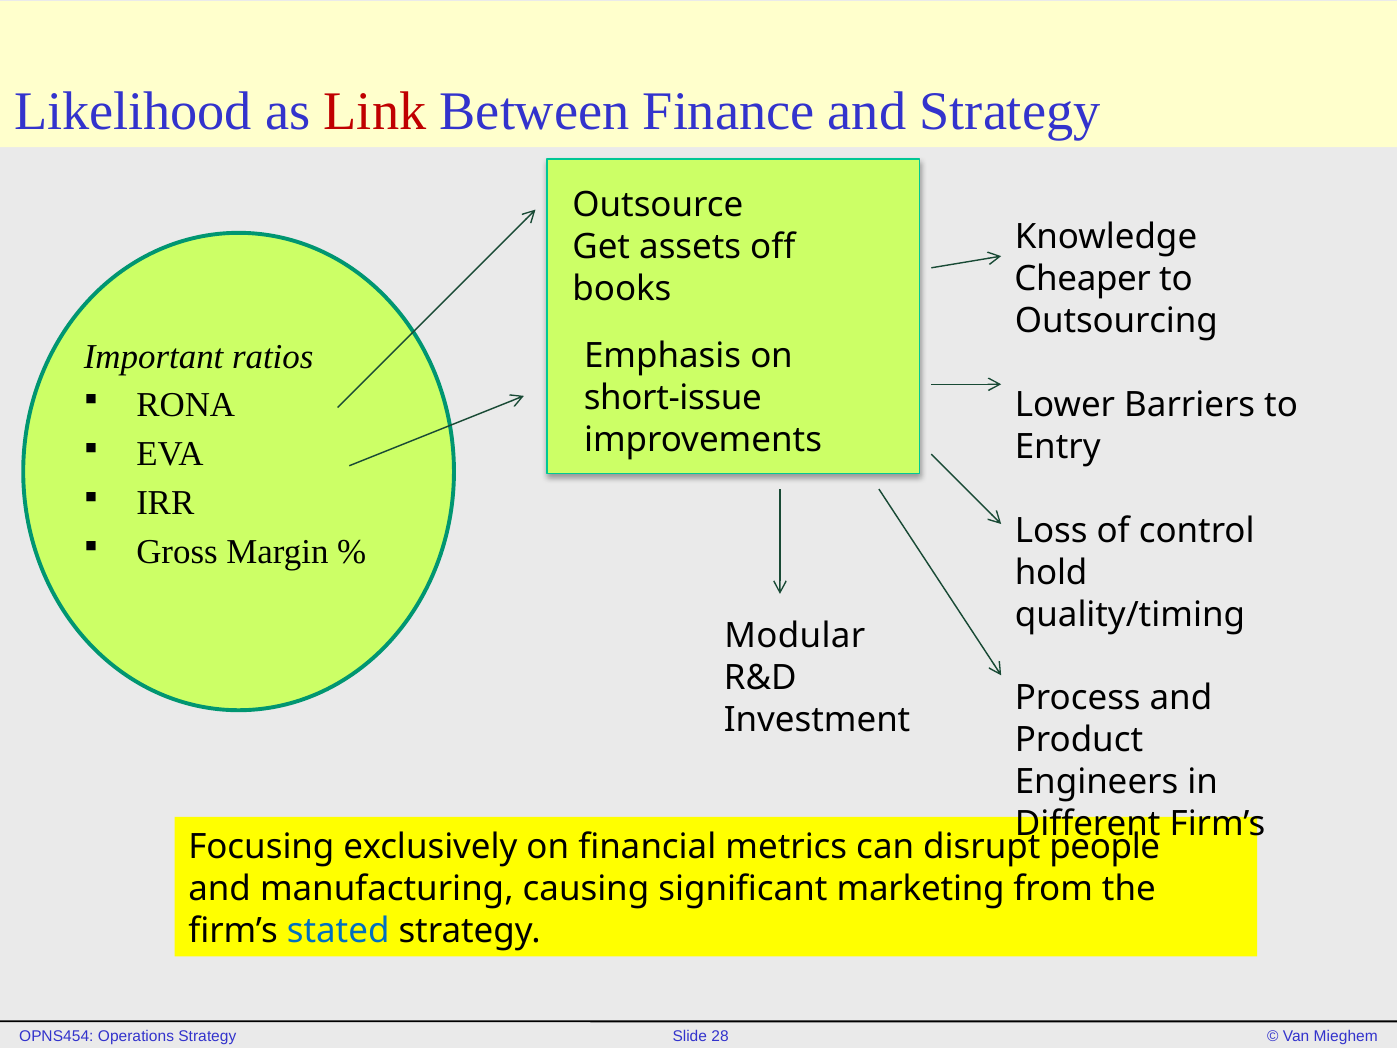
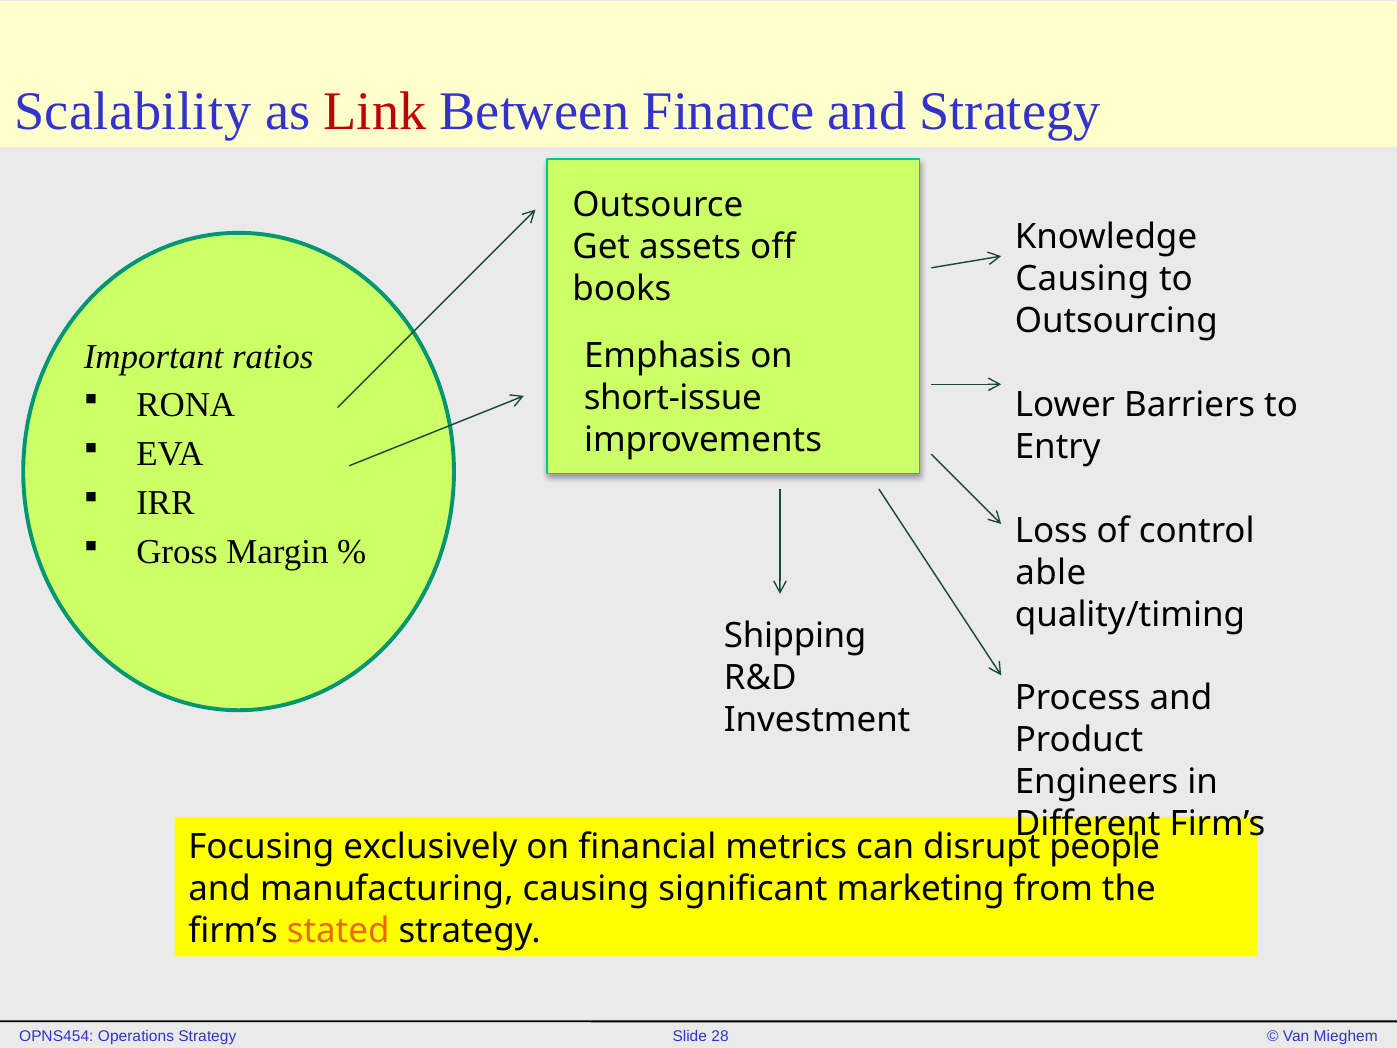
Likelihood: Likelihood -> Scalability (133, 111)
Cheaper: Cheaper -> Causing (1082, 279)
hold: hold -> able (1051, 572)
Modular: Modular -> Shipping (795, 636)
stated colour: blue -> orange (338, 931)
